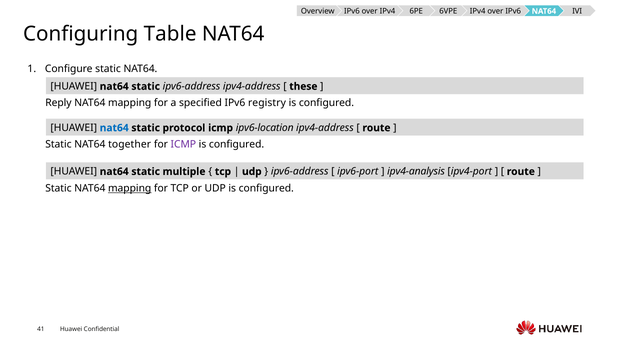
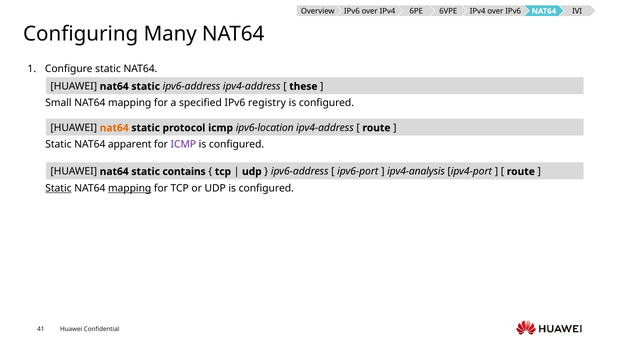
Table: Table -> Many (170, 34)
Reply: Reply -> Small (58, 103)
nat64 colour: blue -> orange (114, 128)
together: together -> apparent (130, 144)
multiple: multiple -> contains (184, 171)
Static underline: none -> present (58, 188)
